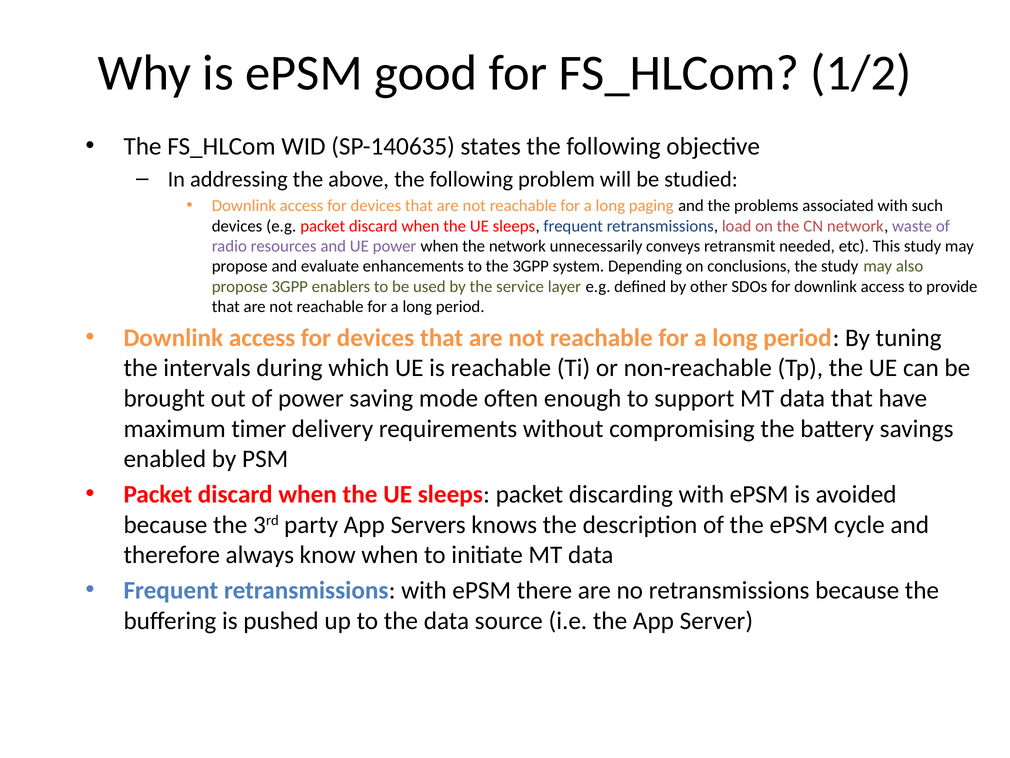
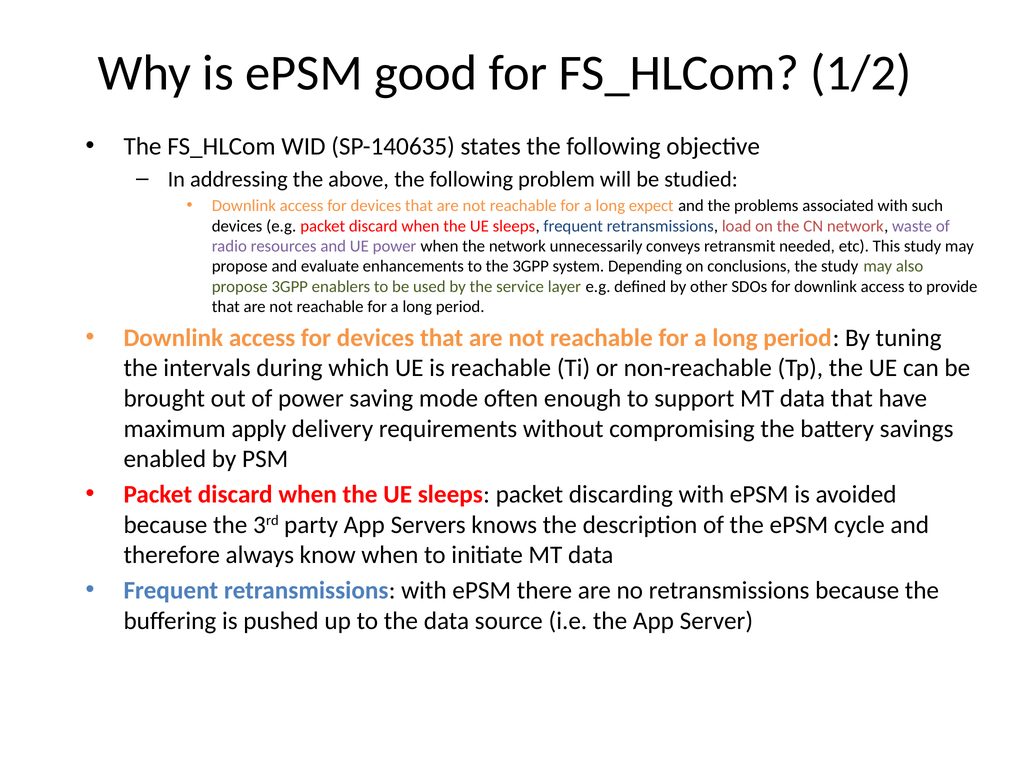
paging: paging -> expect (651, 206)
timer: timer -> apply (259, 428)
